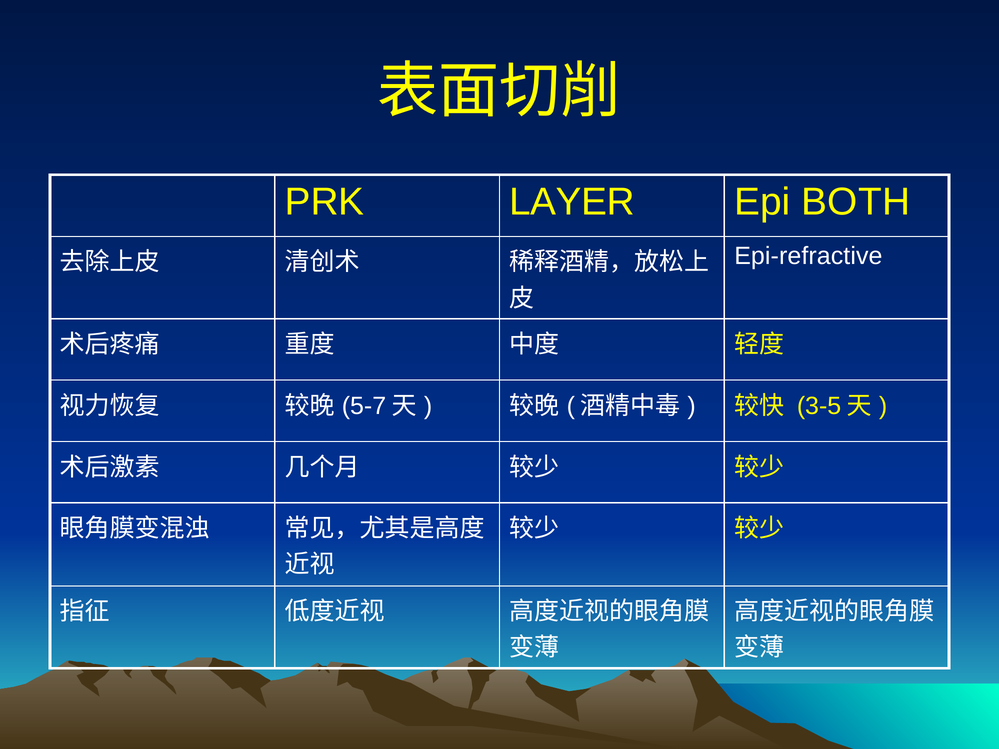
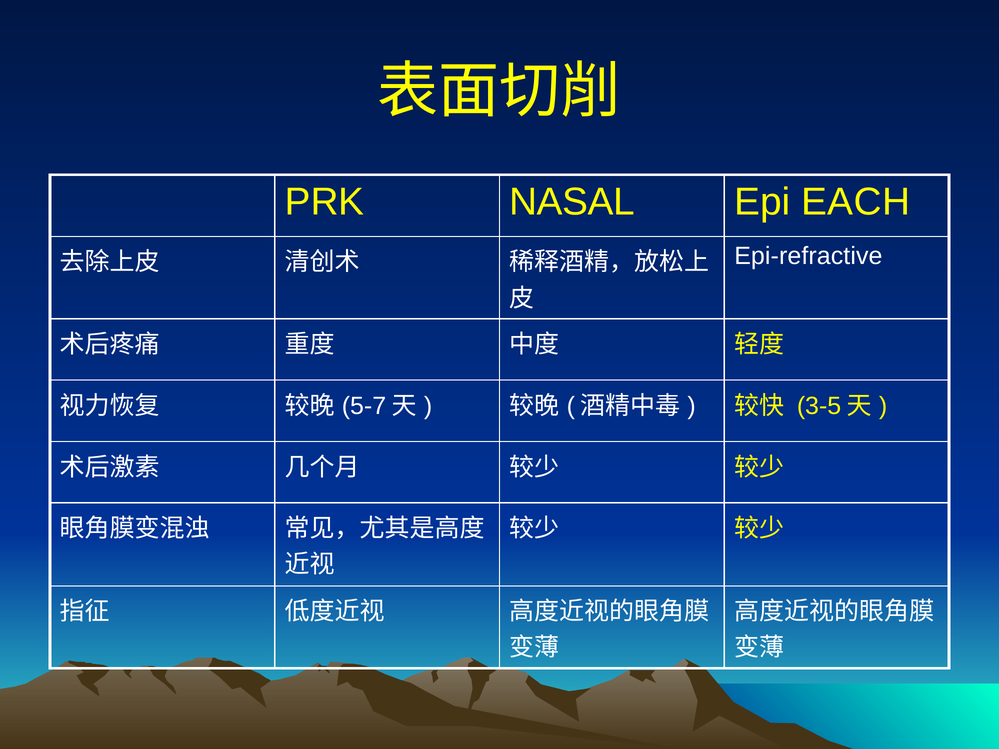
LAYER: LAYER -> NASAL (572, 202)
BOTH: BOTH -> EACH (856, 202)
